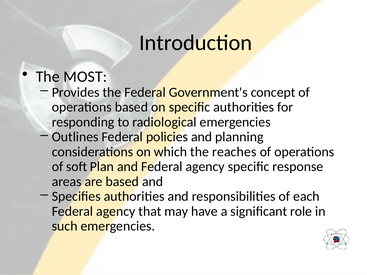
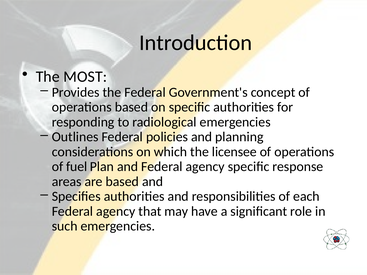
reaches: reaches -> licensee (234, 152)
soft: soft -> fuel (77, 167)
